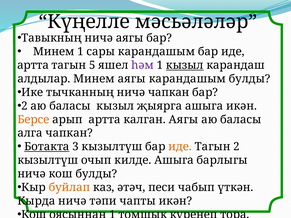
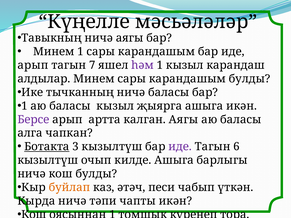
артта: артта -> арып (33, 65)
5: 5 -> 7 (92, 65)
кызыл underline: present -> none (185, 65)
Минем аягы: аягы -> сары (132, 79)
ничә чапкан: чапкан -> баласы (169, 92)
2: 2 -> 1 (24, 106)
Берсе colour: orange -> purple (33, 120)
иде colour: orange -> purple (180, 147)
Тагын 2: 2 -> 6 (236, 147)
